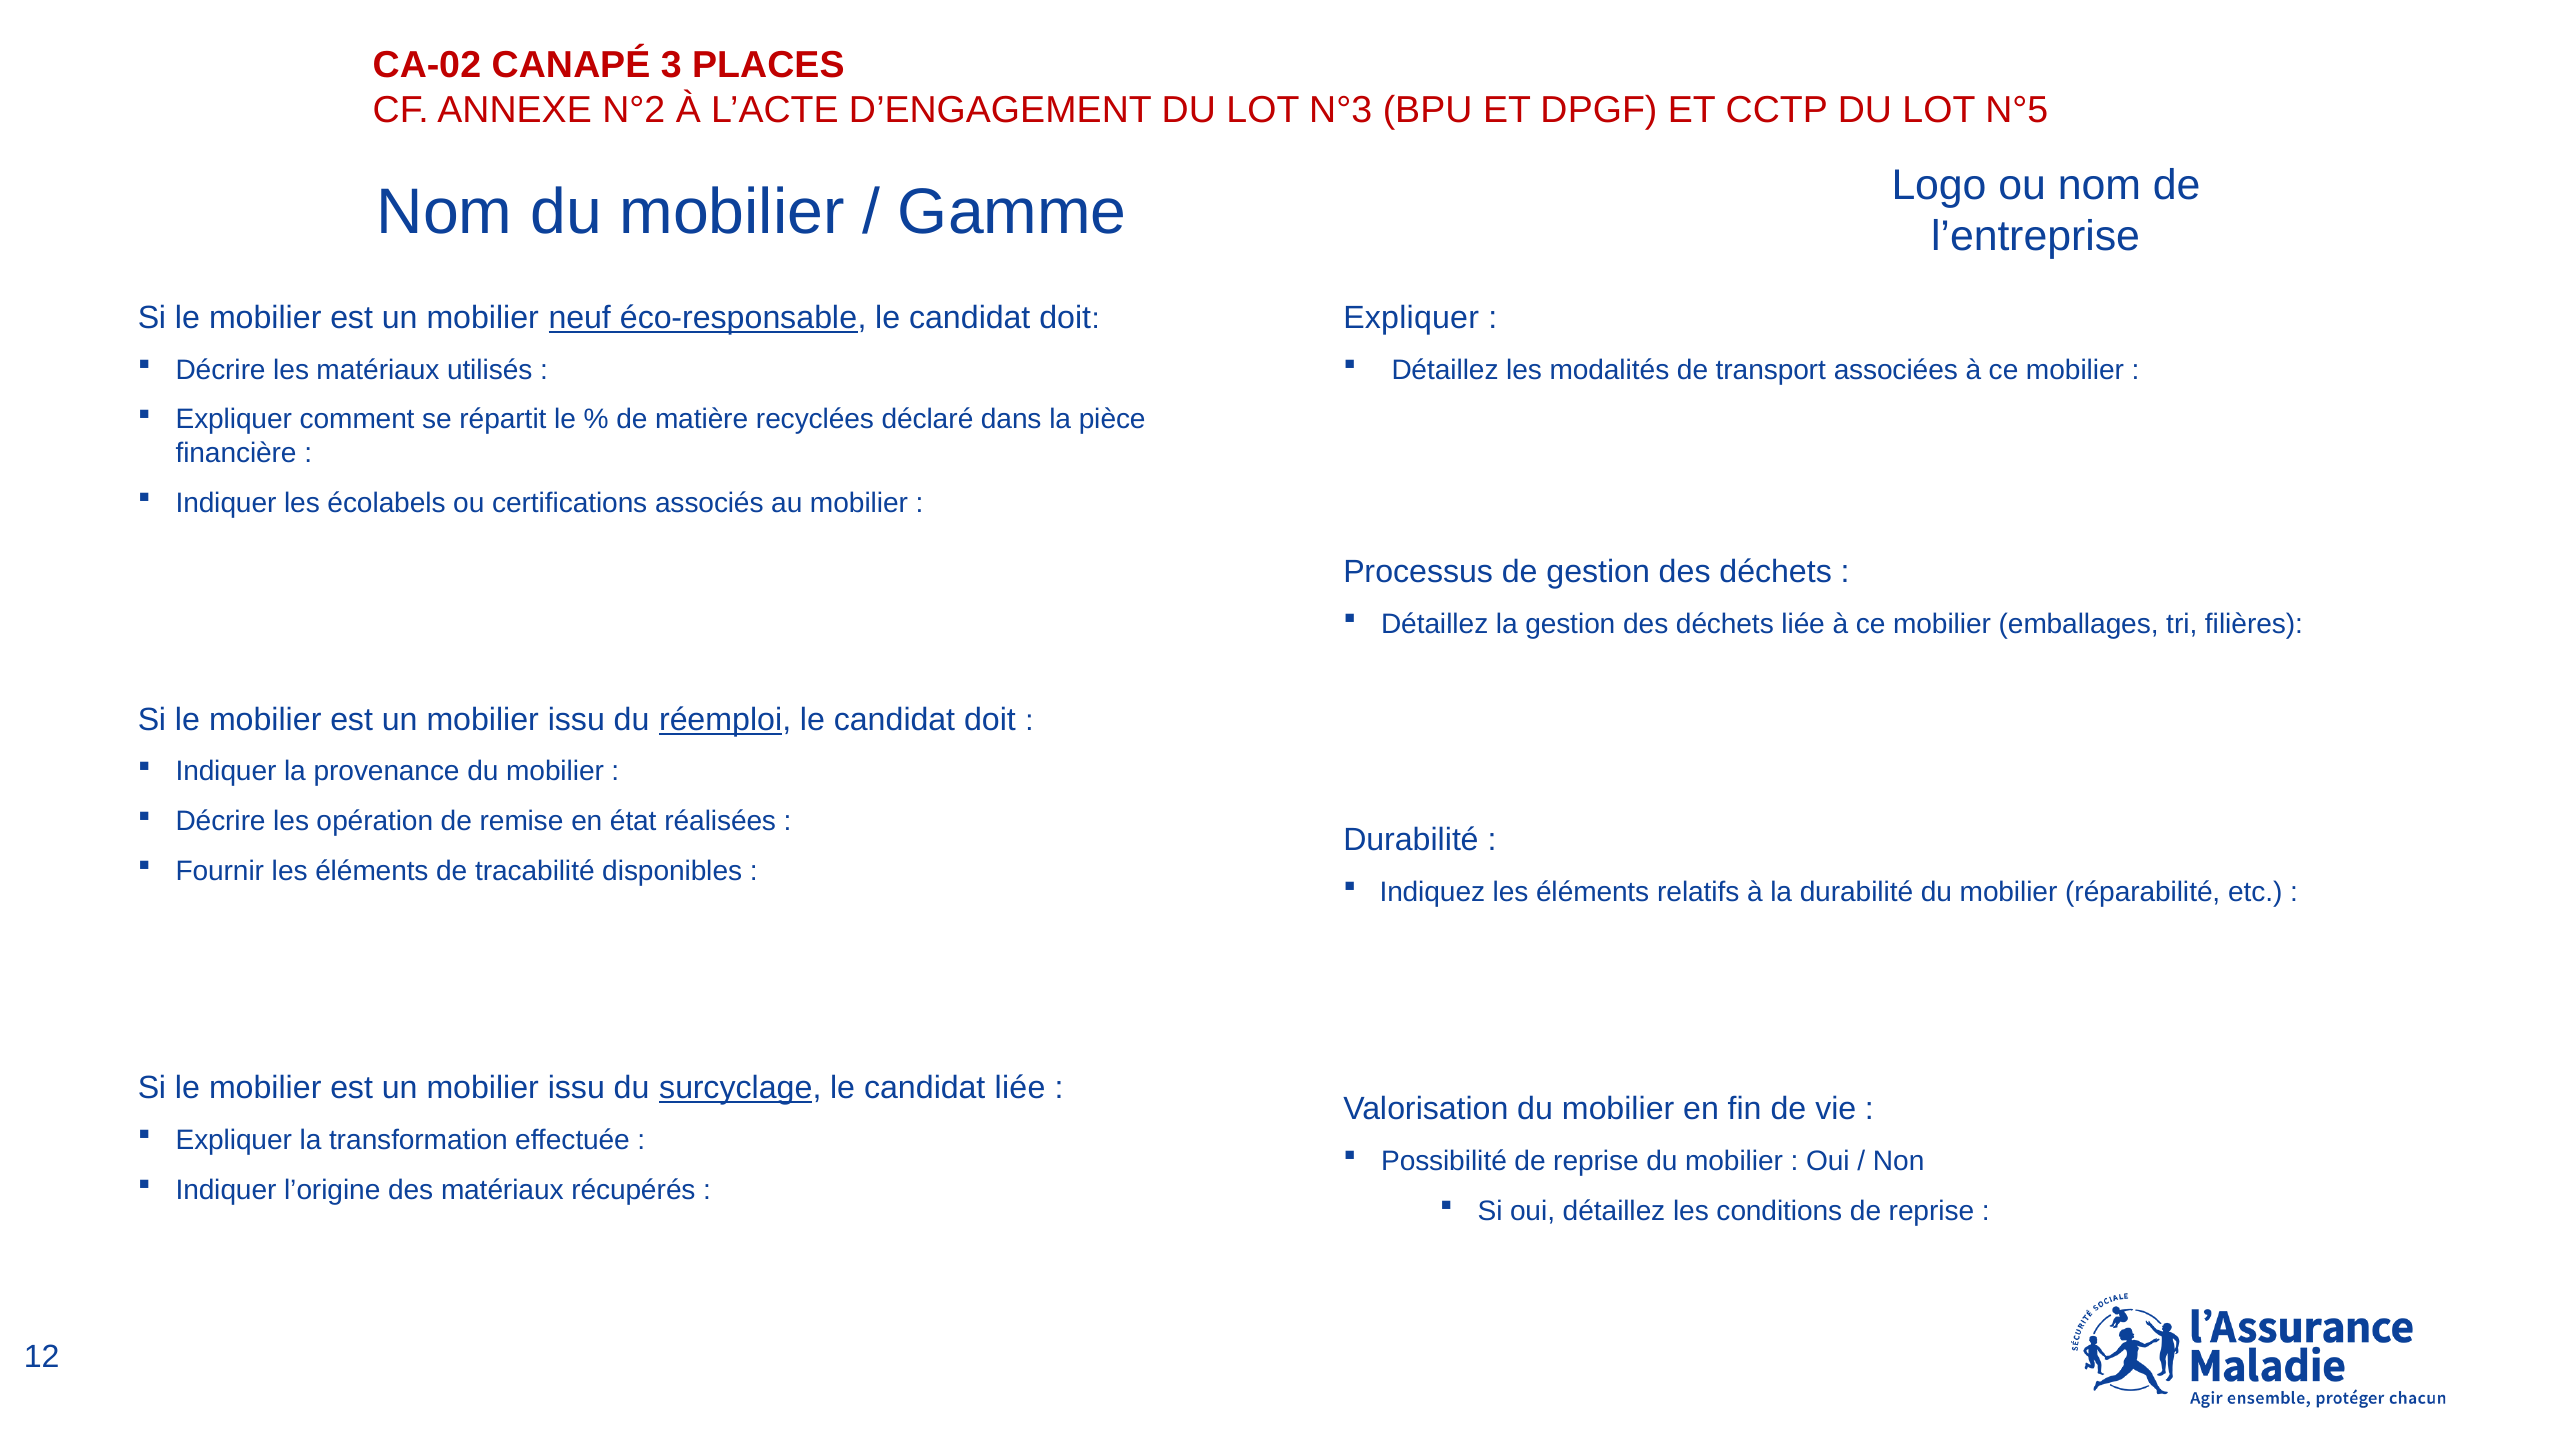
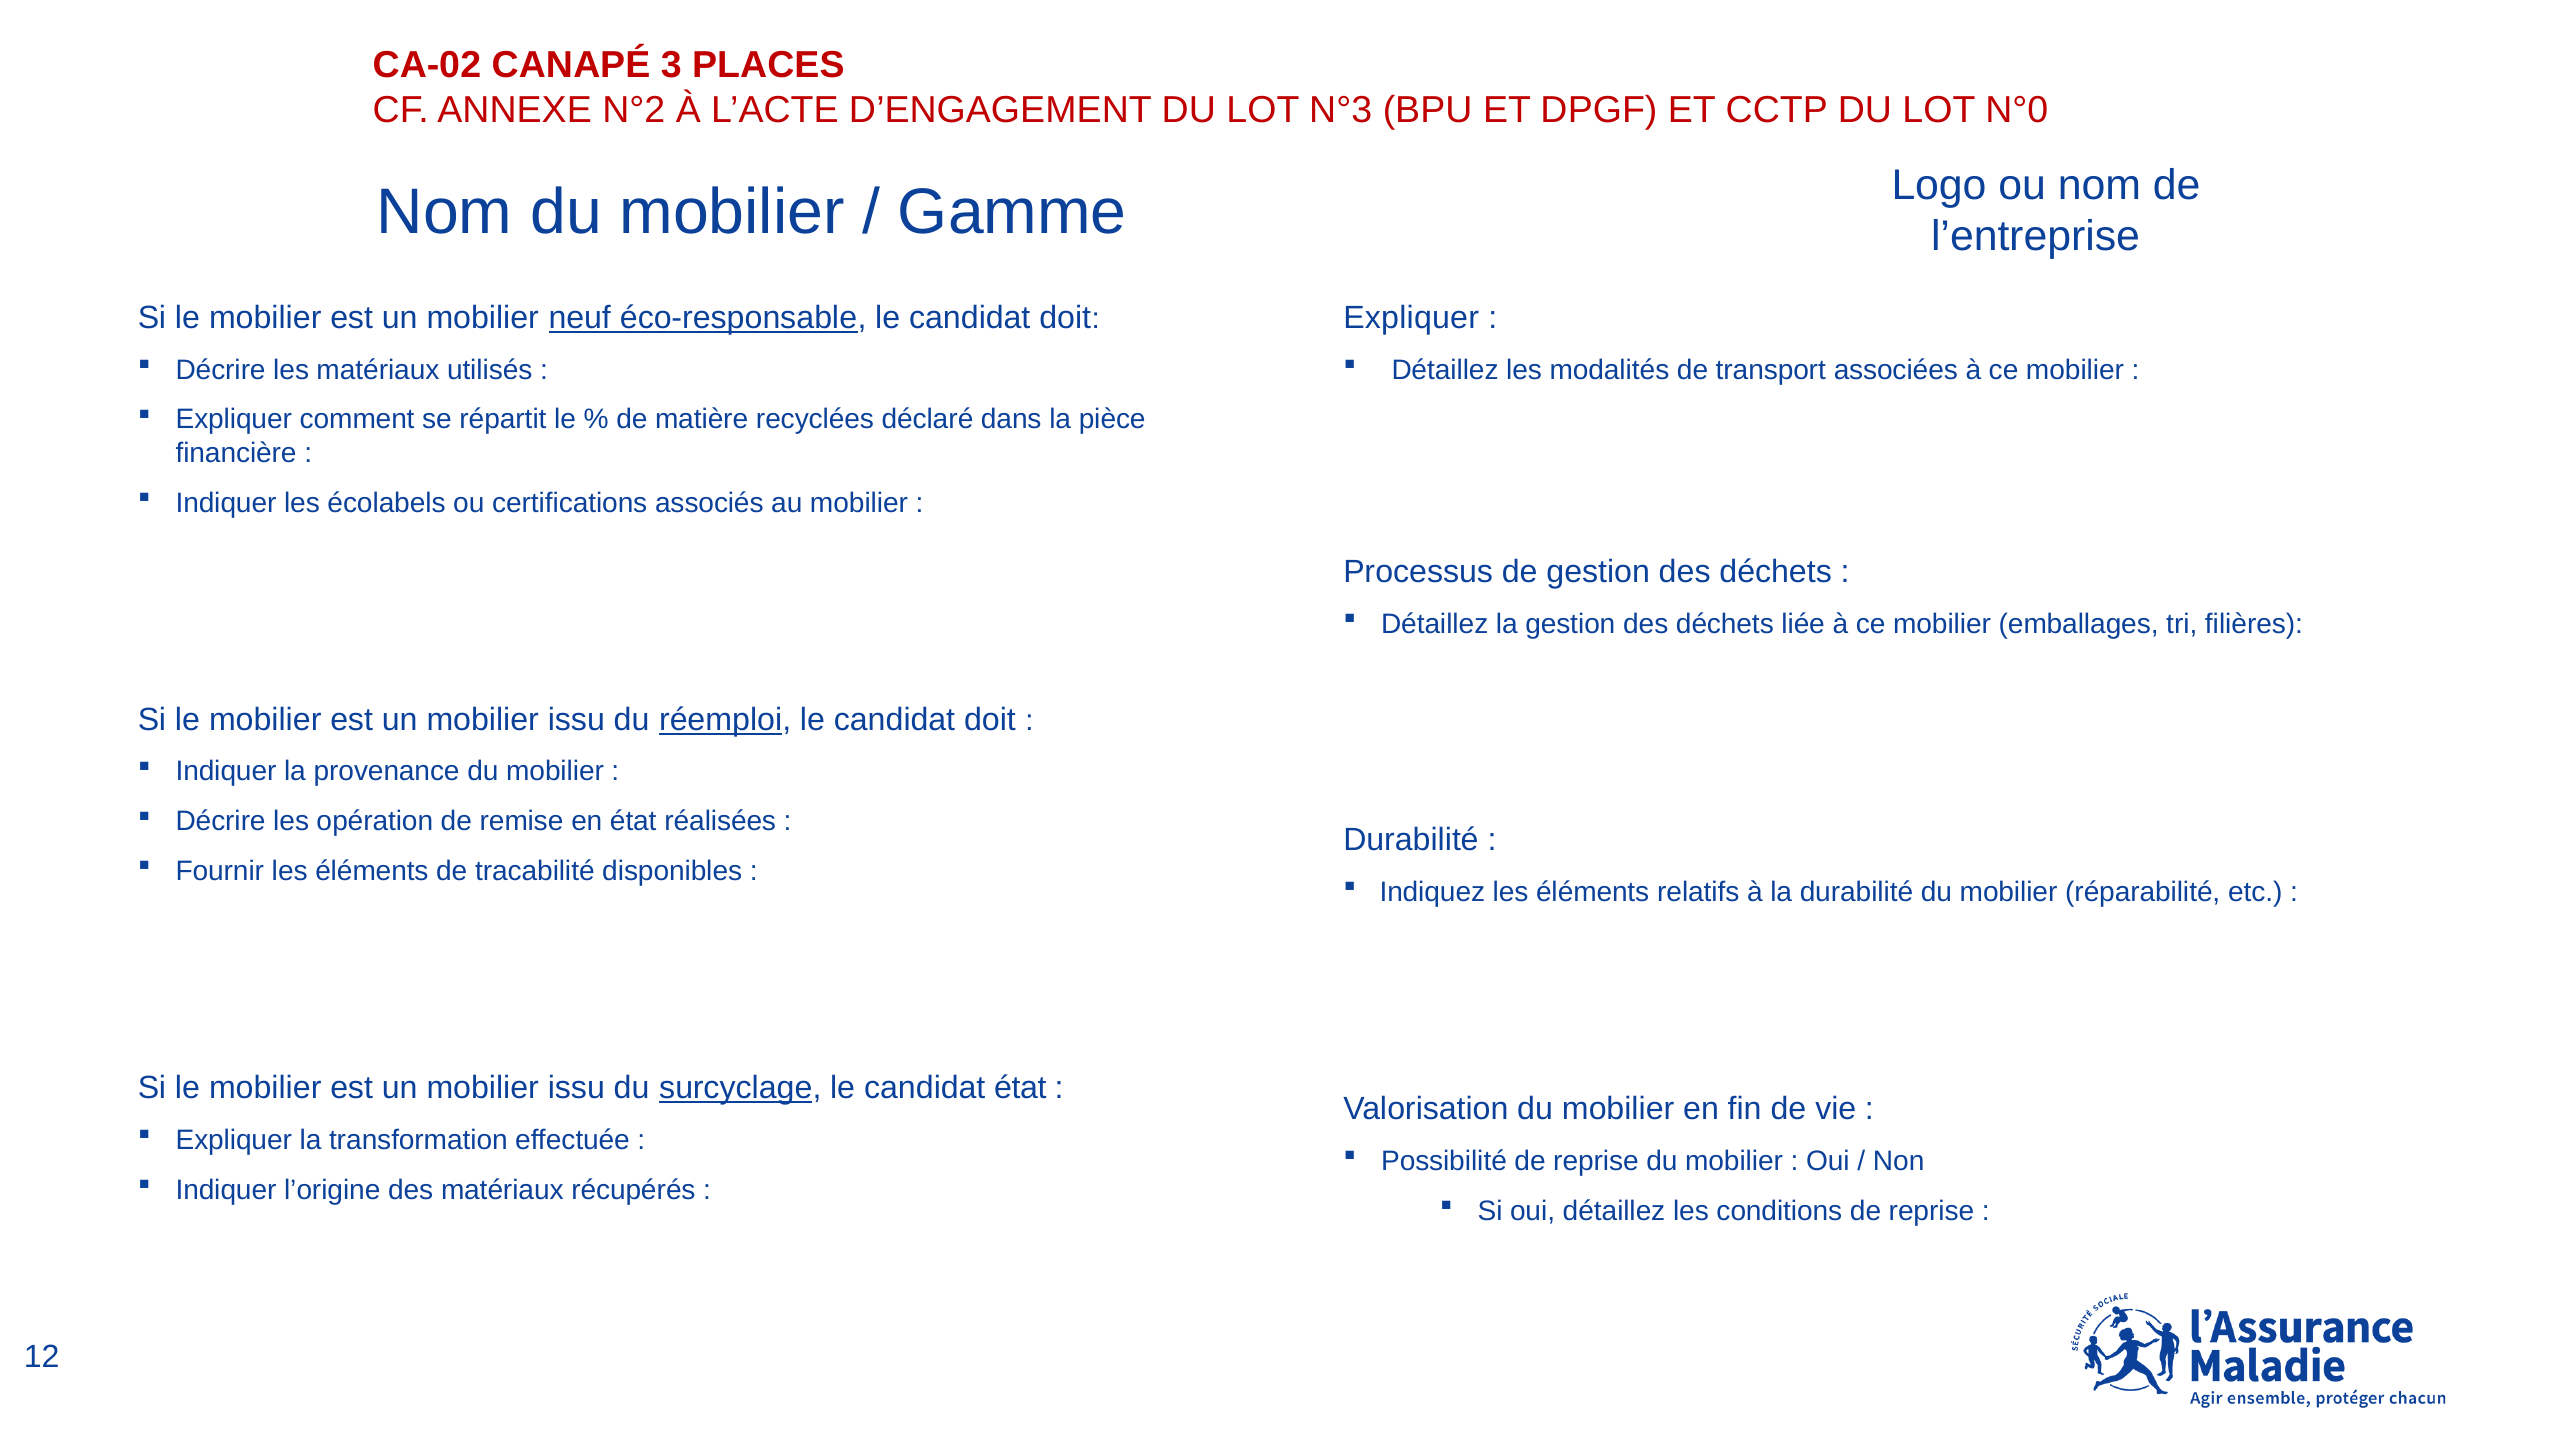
N°5: N°5 -> N°0 (2017, 110)
candidat liée: liée -> état (1020, 1088)
